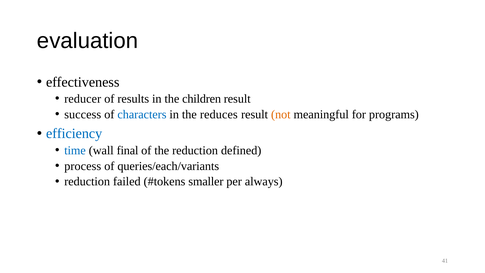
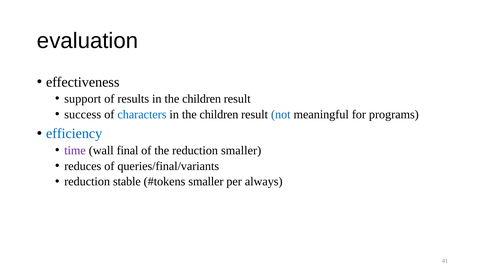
reducer: reducer -> support (83, 99)
reduces: reduces -> children (219, 114)
not colour: orange -> blue (281, 114)
time colour: blue -> purple (75, 150)
reduction defined: defined -> smaller (241, 150)
process: process -> reduces (83, 166)
queries/each/variants: queries/each/variants -> queries/final/variants (168, 166)
failed: failed -> stable (127, 181)
